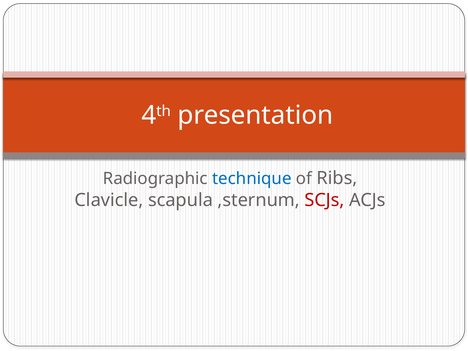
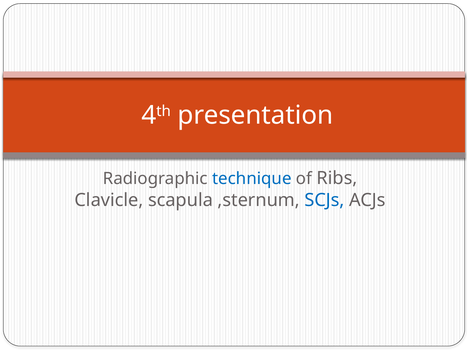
SCJs colour: red -> blue (325, 200)
